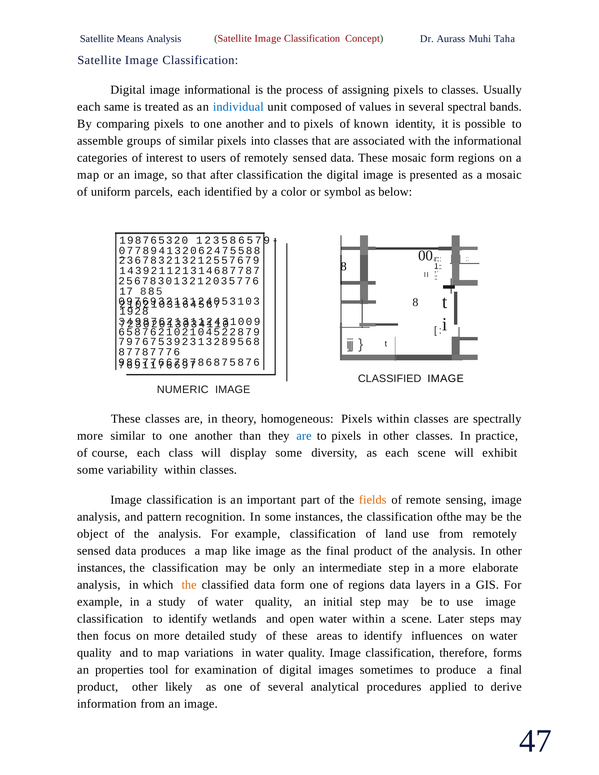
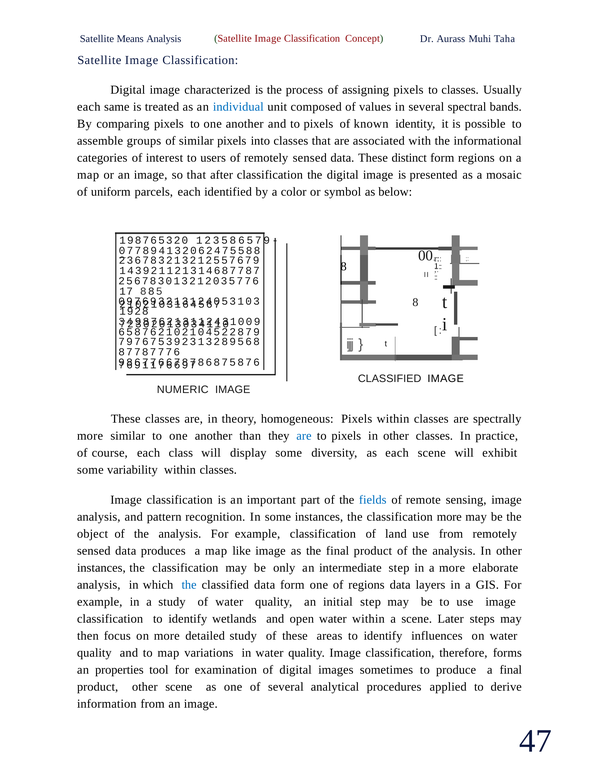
image informational: informational -> characterized (217, 90)
These mosaic: mosaic -> distinct (409, 158)
fields colour: orange -> blue (373, 500)
classification ofthe: ofthe -> more (449, 517)
the colour: orange -> blue (189, 585)
other likely: likely -> scene (179, 687)
